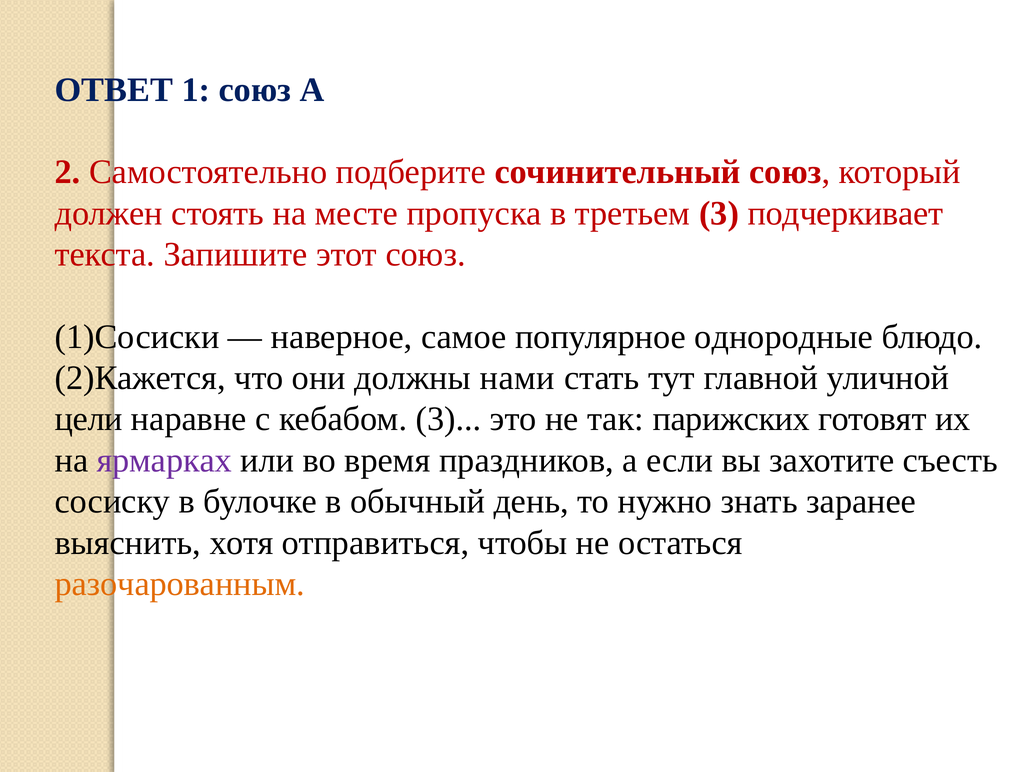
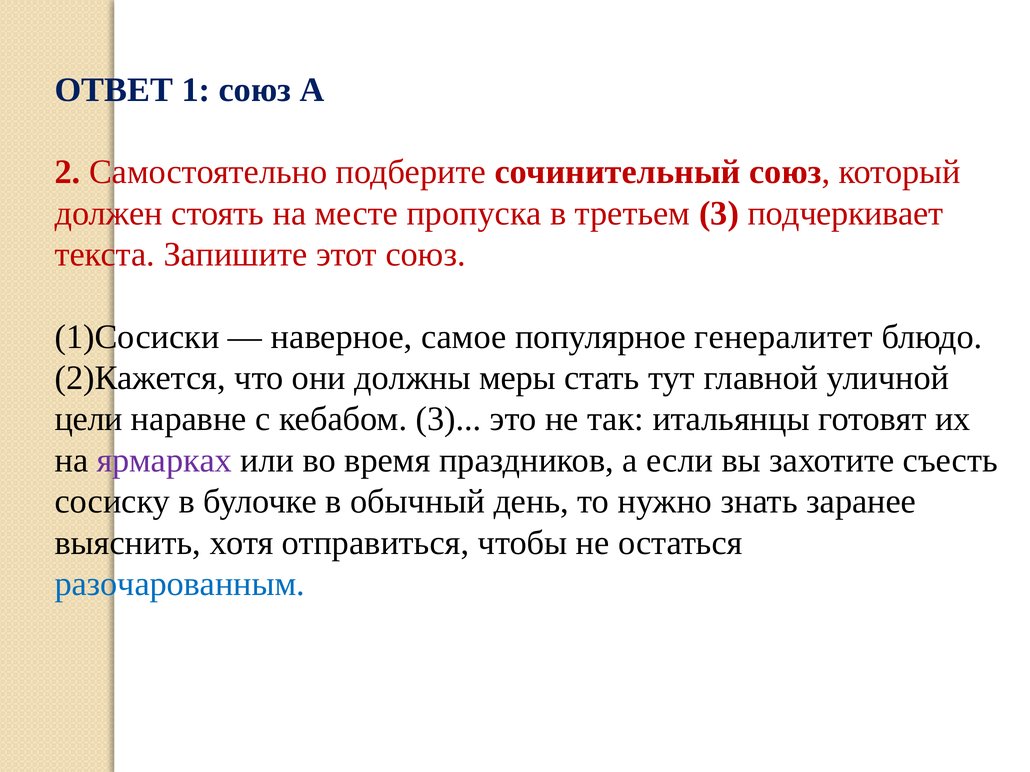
однородные: однородные -> генералитет (784, 337)
нами: нами -> меры (518, 378)
парижских: парижских -> итальянцы (731, 419)
разочарованным colour: orange -> blue (180, 584)
